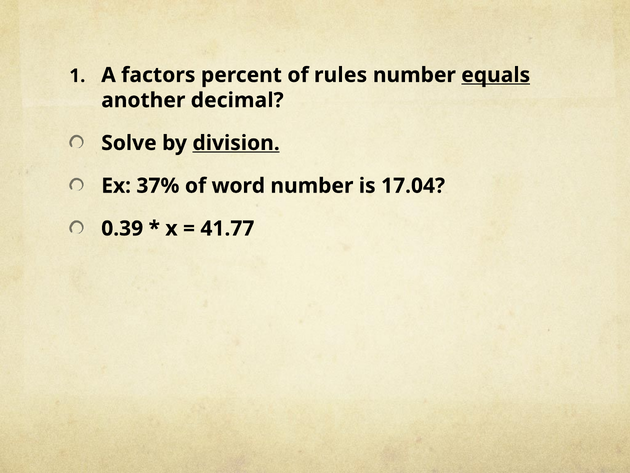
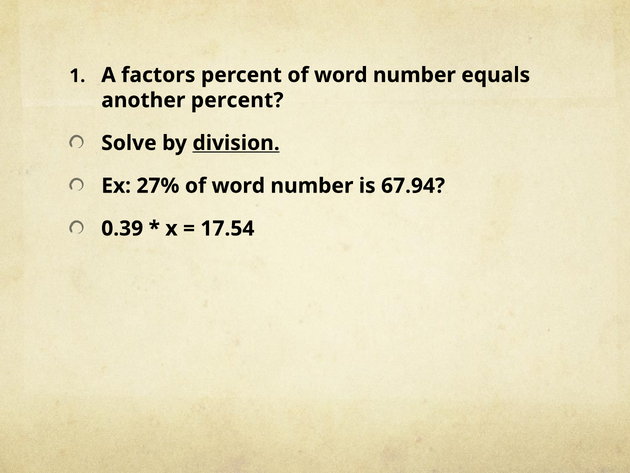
percent of rules: rules -> word (341, 75)
equals underline: present -> none (496, 75)
another decimal: decimal -> percent (237, 100)
37%: 37% -> 27% (158, 186)
17.04: 17.04 -> 67.94 (413, 186)
41.77: 41.77 -> 17.54 (227, 228)
